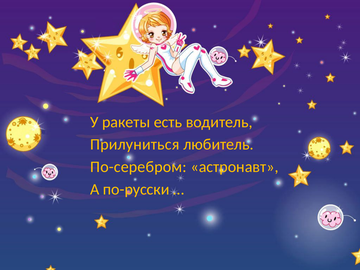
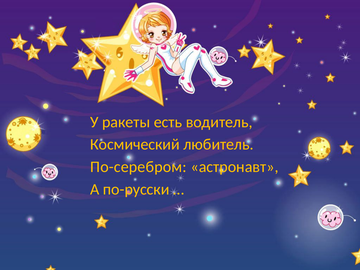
Прилуниться: Прилуниться -> Космический (135, 144)
